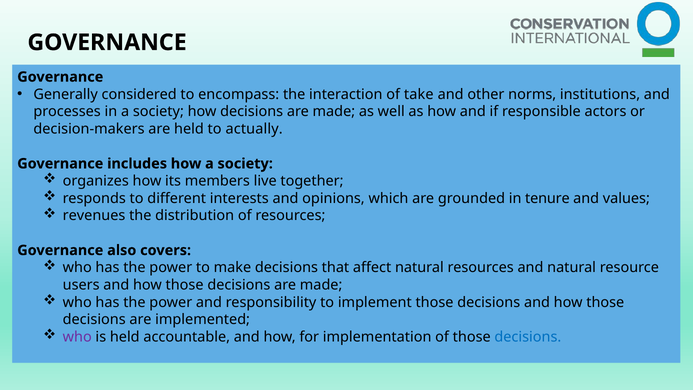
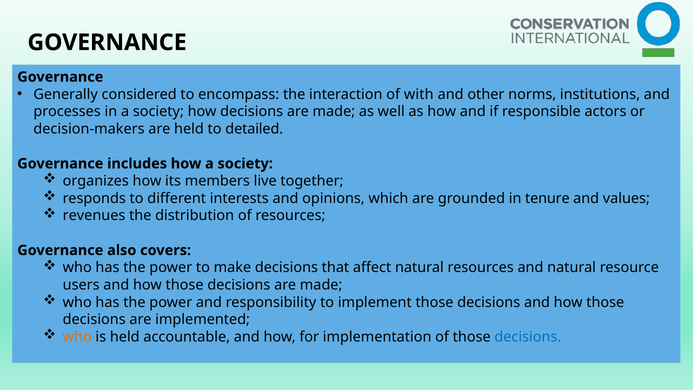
take: take -> with (419, 94)
actually: actually -> detailed (254, 129)
who colour: purple -> orange (77, 337)
